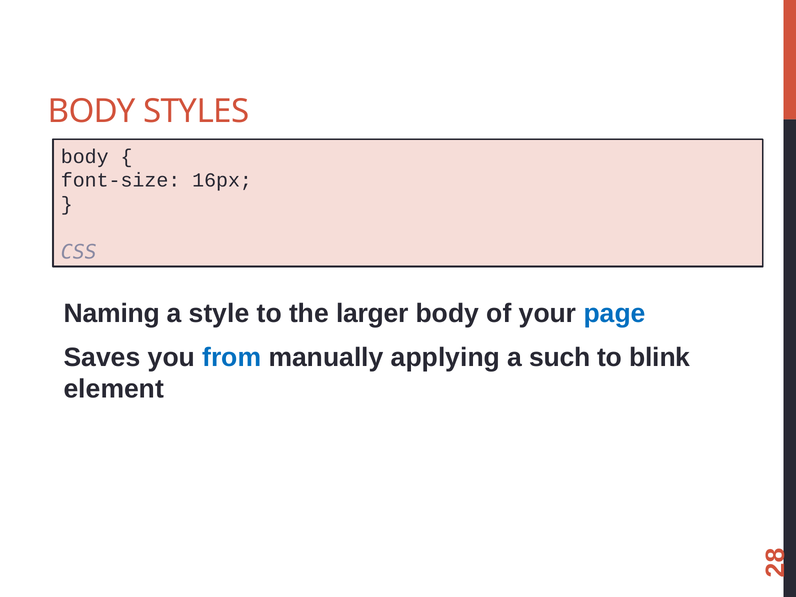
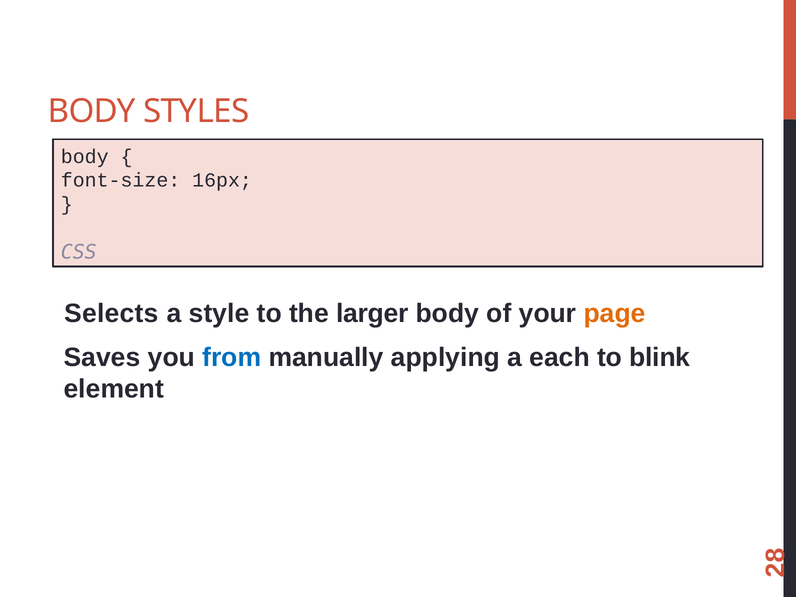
Naming: Naming -> Selects (111, 314)
page colour: blue -> orange (615, 314)
such: such -> each (560, 357)
